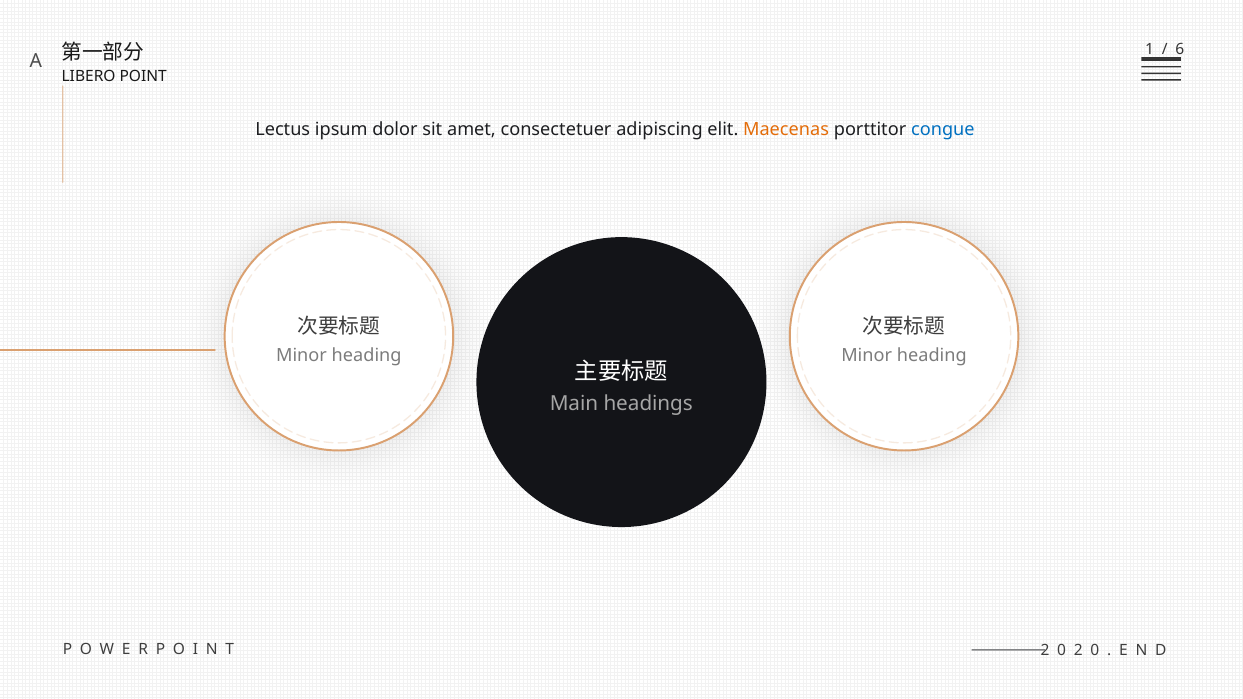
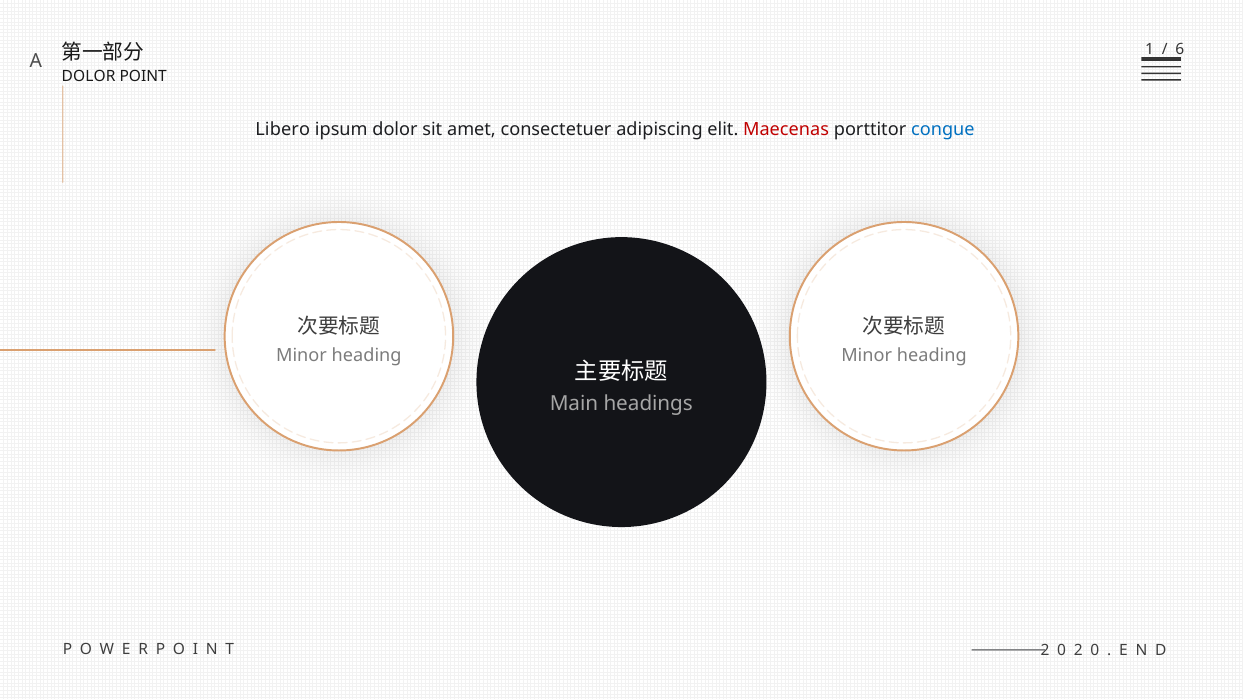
LIBERO: LIBERO -> DOLOR (89, 77)
Lectus: Lectus -> Libero (283, 129)
Maecenas colour: orange -> red (786, 129)
